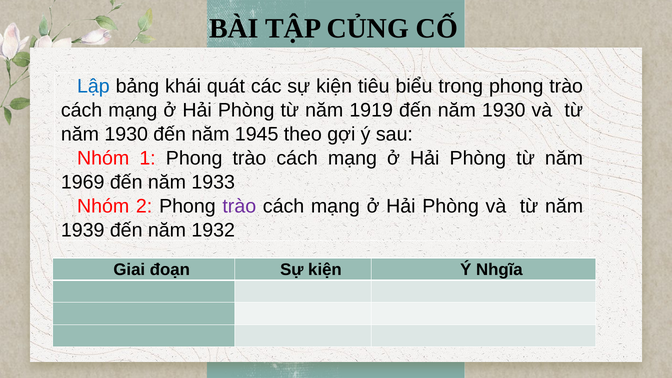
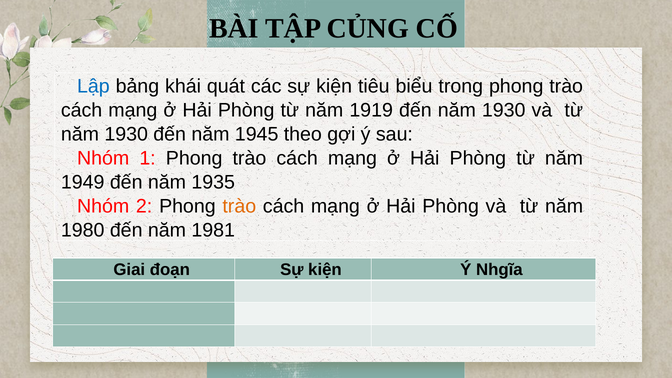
1969: 1969 -> 1949 (83, 182)
1933: 1933 -> 1935 (213, 182)
trào colour: purple -> orange (239, 206)
1939: 1939 -> 1980 (83, 230)
1932: 1932 -> 1981 (213, 230)
